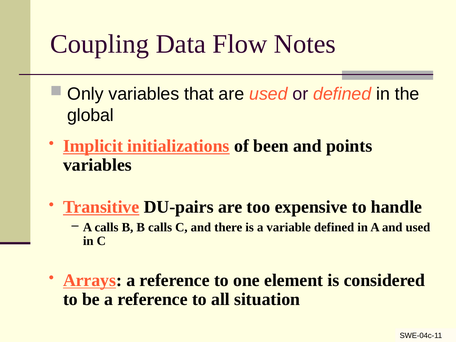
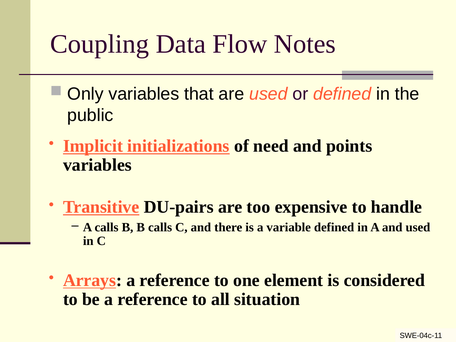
global: global -> public (90, 115)
been: been -> need (271, 146)
